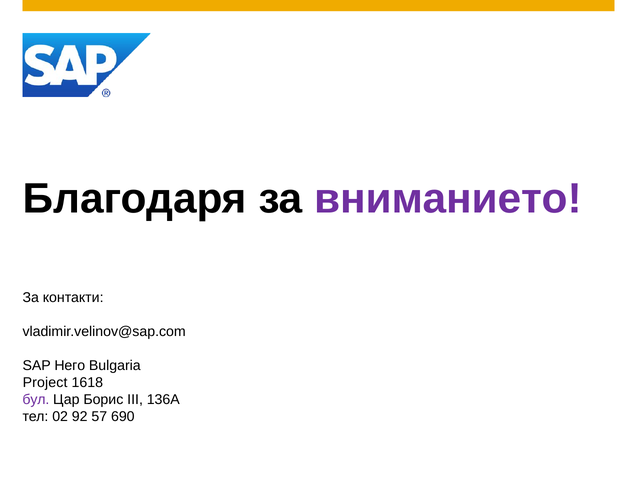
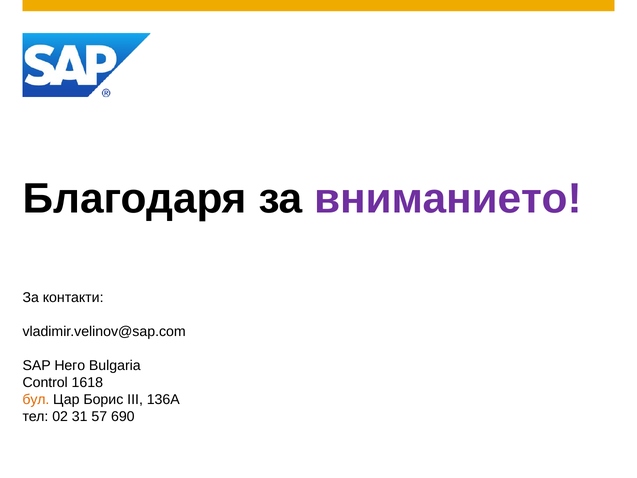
Project: Project -> Control (45, 382)
бул colour: purple -> orange (36, 399)
92: 92 -> 31 (80, 416)
